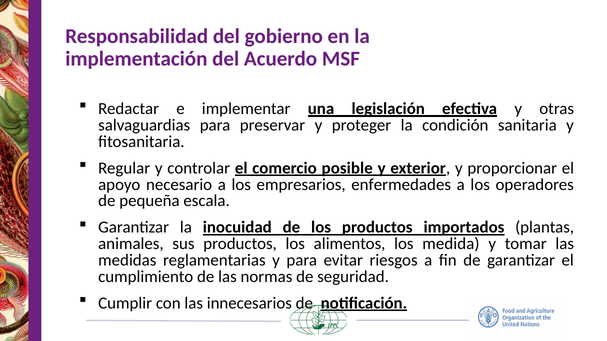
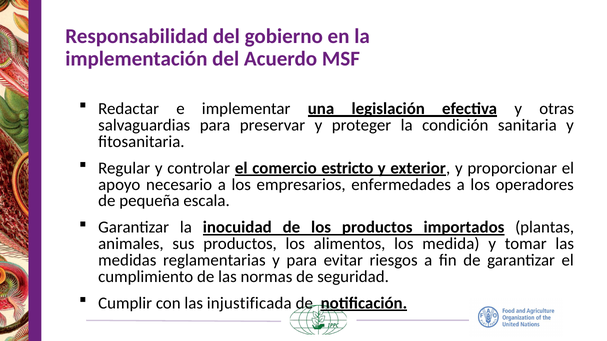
posible: posible -> estricto (347, 168)
innecesarios: innecesarios -> injustificada (249, 304)
